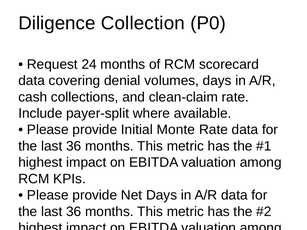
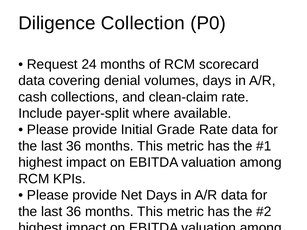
Monte: Monte -> Grade (176, 130)
